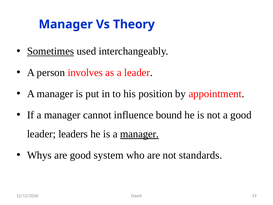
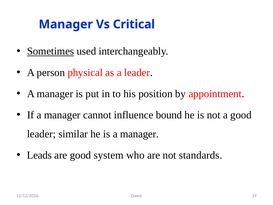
Theory: Theory -> Critical (134, 24)
involves: involves -> physical (85, 72)
leaders: leaders -> similar (73, 134)
manager underline: present -> none (139, 134)
Whys: Whys -> Leads (39, 155)
